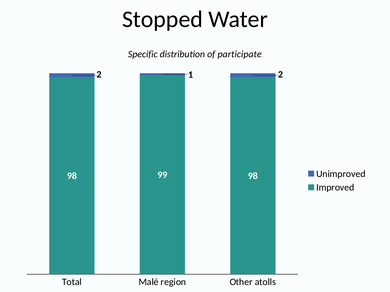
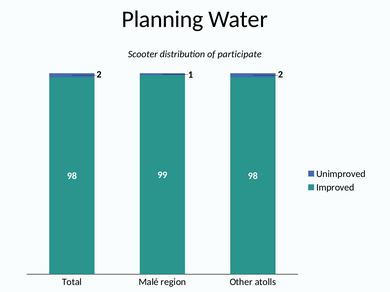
Stopped: Stopped -> Planning (163, 19)
Specific: Specific -> Scooter (143, 54)
